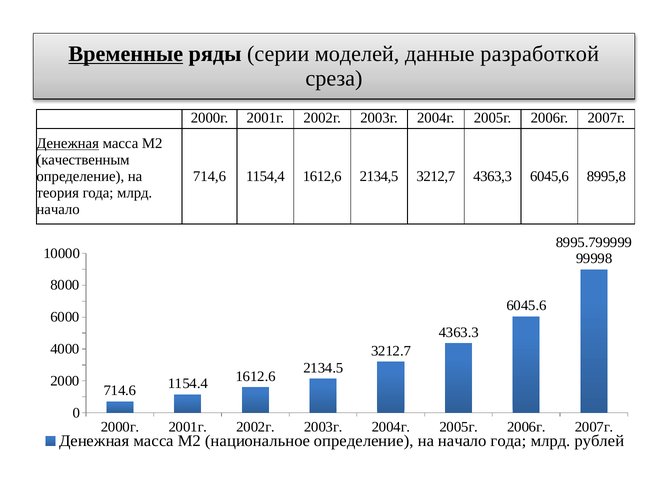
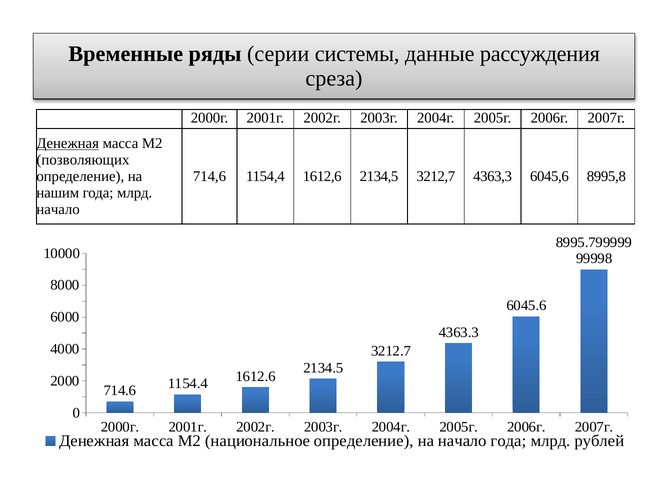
Временные underline: present -> none (126, 54)
моделей: моделей -> системы (357, 54)
разработкой: разработкой -> рассуждения (540, 54)
качественным: качественным -> позволяющих (83, 160)
теория: теория -> нашим (58, 193)
